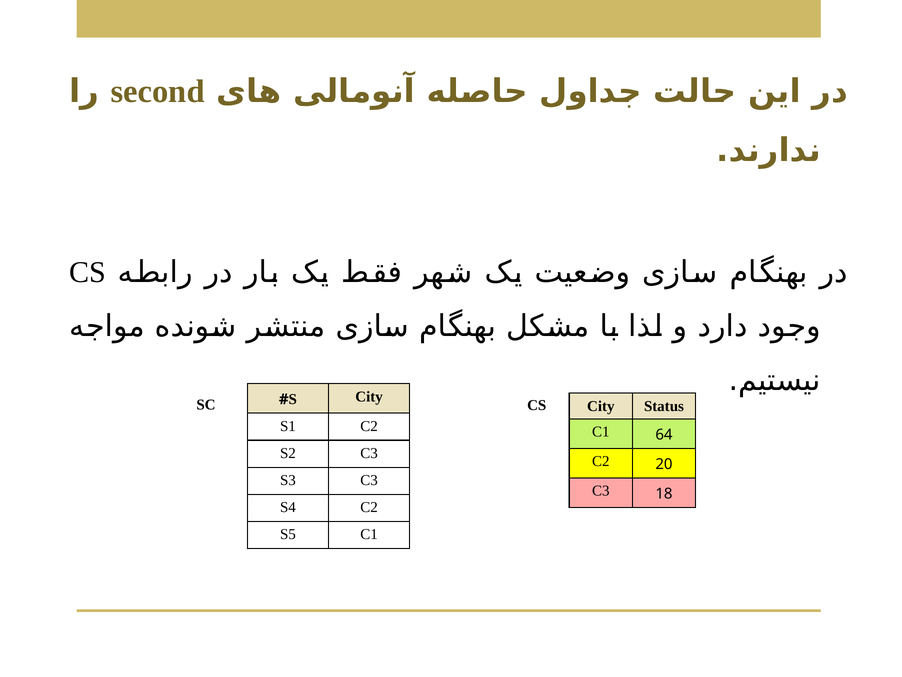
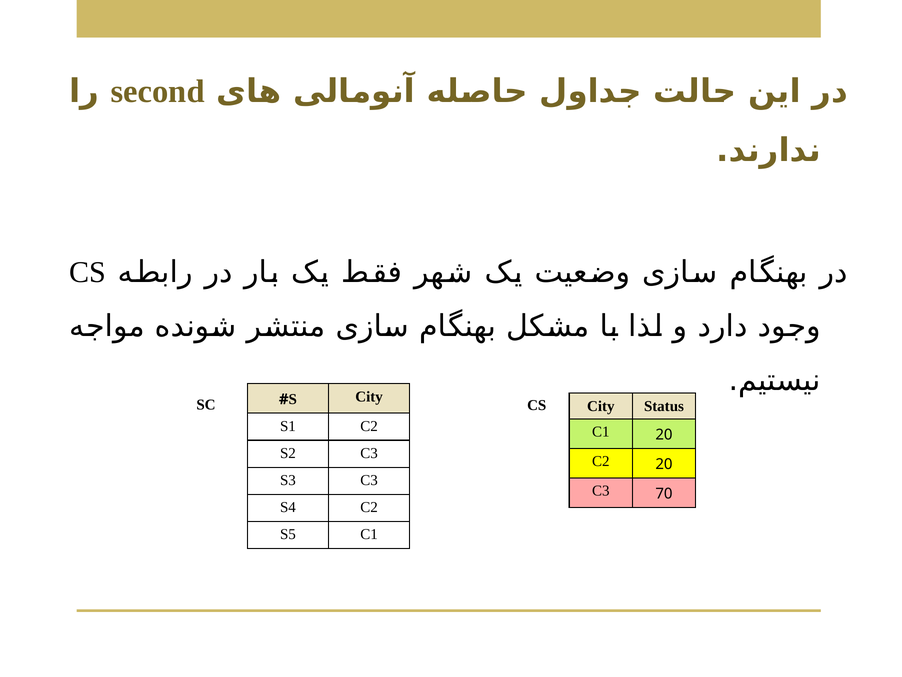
C1 64: 64 -> 20 (664, 434)
18: 18 -> 70 (664, 493)
